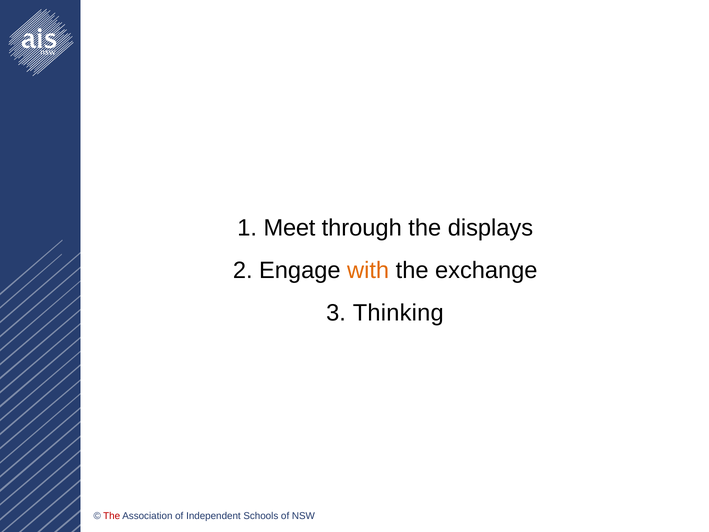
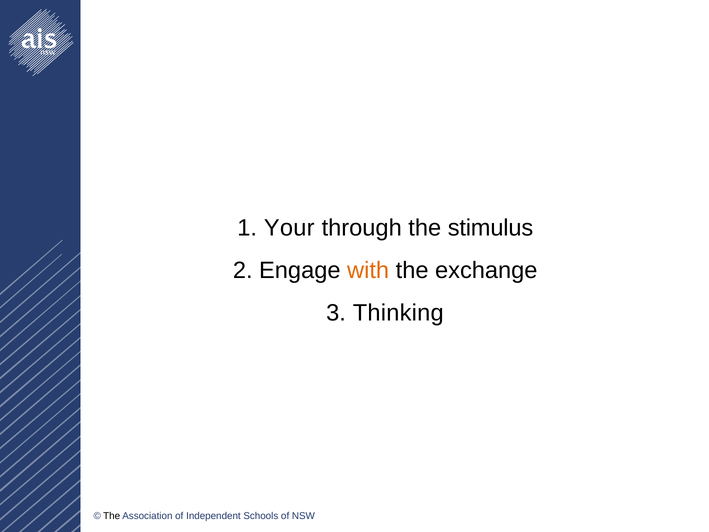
Meet: Meet -> Your (289, 228)
displays: displays -> stimulus (491, 228)
The colour: red -> black (112, 516)
